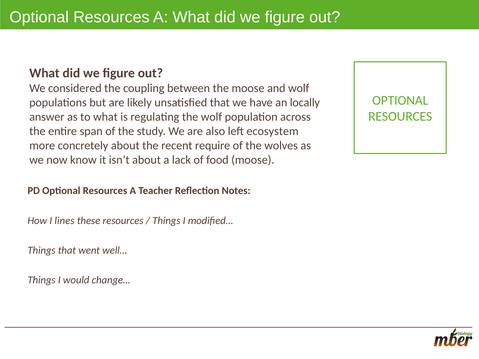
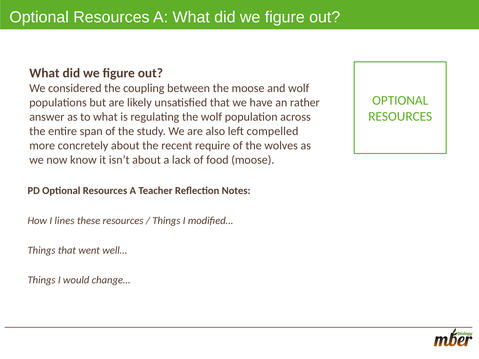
locally: locally -> rather (305, 103)
ecosystem: ecosystem -> compelled (273, 131)
